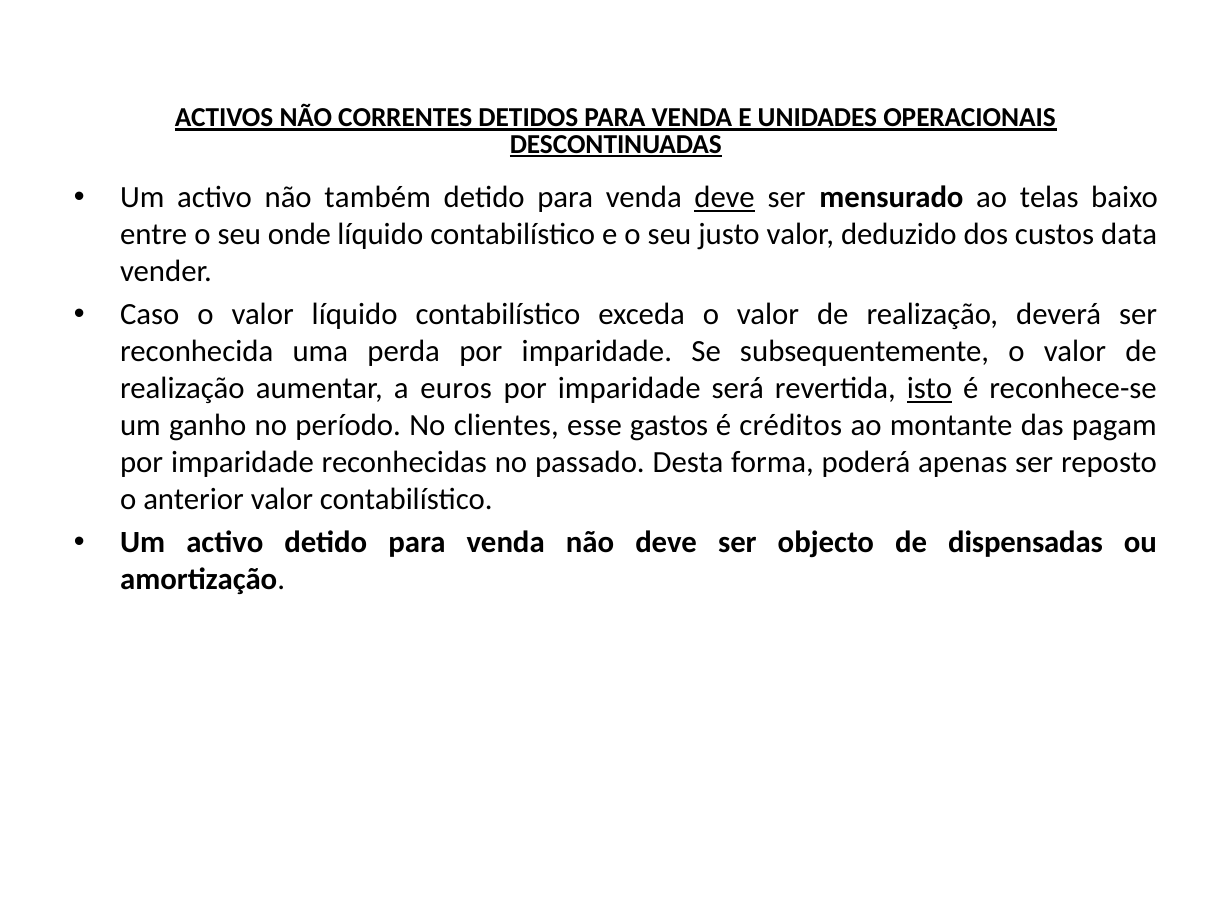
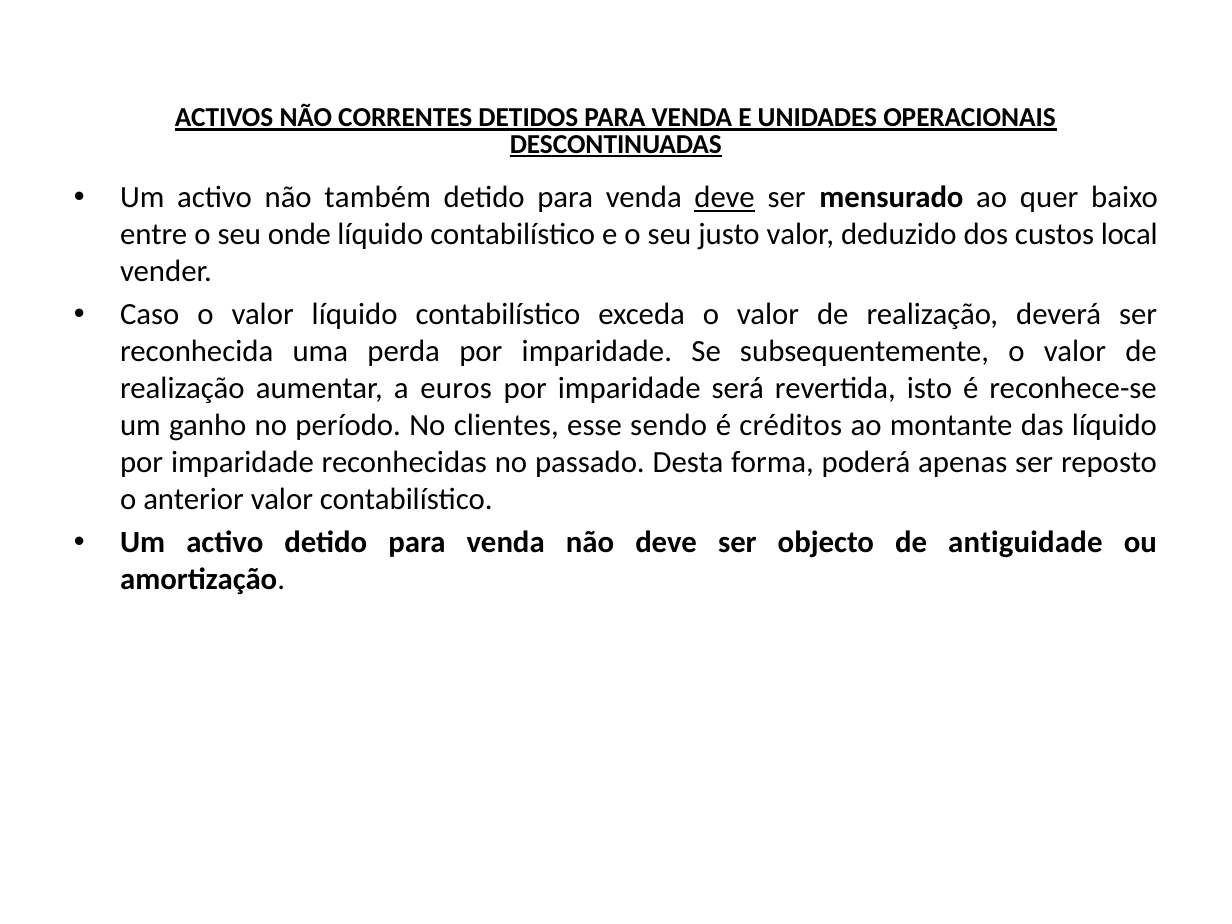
telas: telas -> quer (1049, 198)
data: data -> local (1129, 235)
isto underline: present -> none (929, 389)
gastos: gastos -> sendo (669, 426)
das pagam: pagam -> líquido (1114, 426)
dispensadas: dispensadas -> antiguidade (1025, 543)
